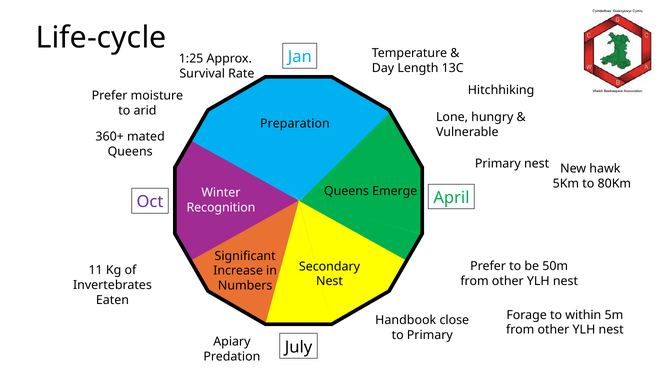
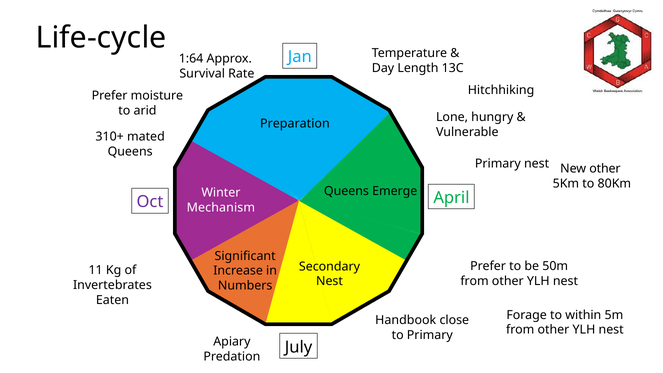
1:25: 1:25 -> 1:64 (191, 59)
360+: 360+ -> 310+ (110, 137)
New hawk: hawk -> other (605, 169)
Recognition: Recognition -> Mechanism (221, 208)
